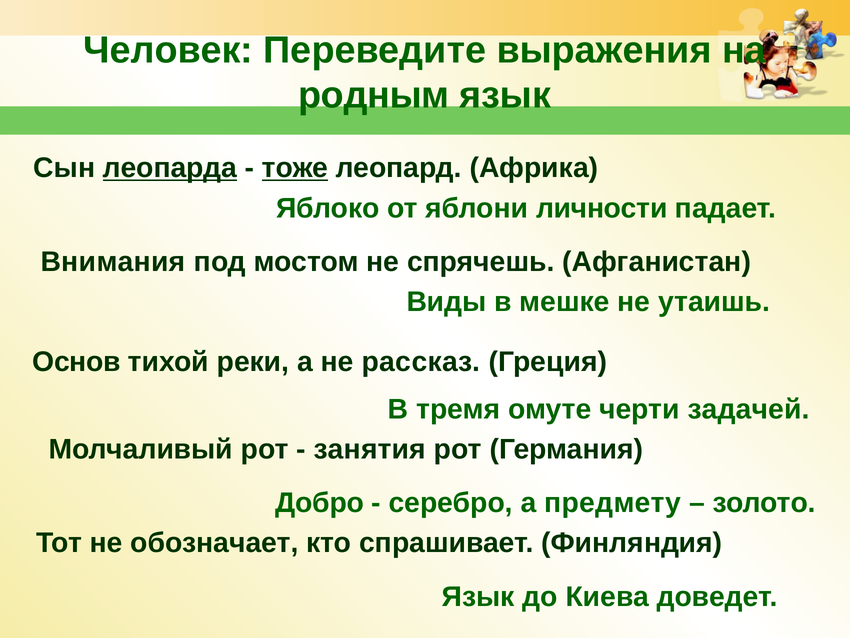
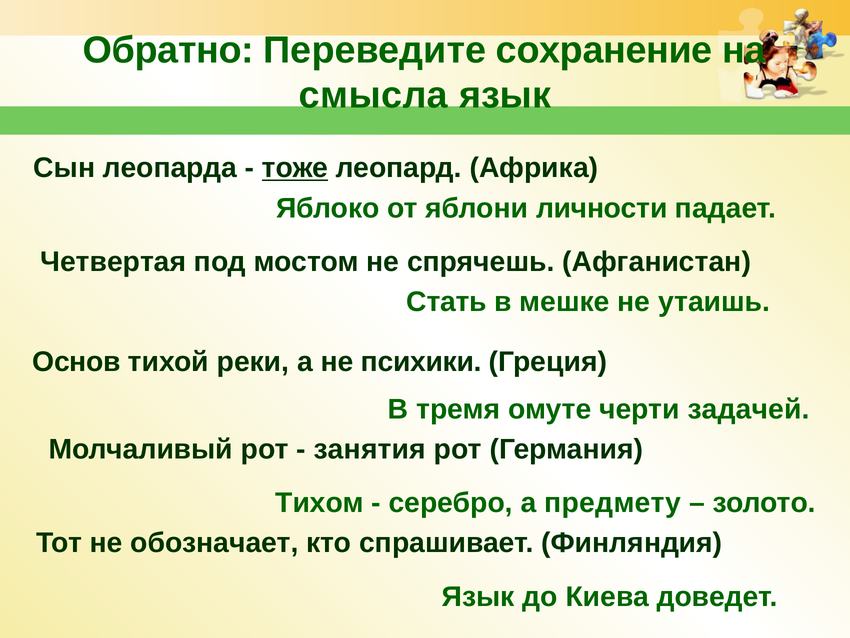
Человек: Человек -> Обратно (168, 50)
выражения: выражения -> сохранение (604, 50)
родным: родным -> смысла (373, 95)
леопарда underline: present -> none (170, 168)
Внимания: Внимания -> Четвертая (113, 261)
Виды: Виды -> Стать (447, 302)
рассказ: рассказ -> психики (421, 362)
Добро: Добро -> Тихом (320, 503)
